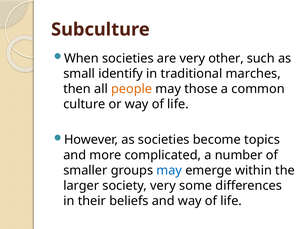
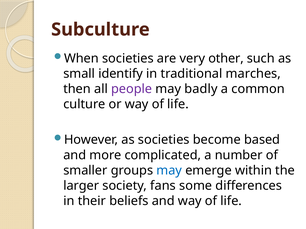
people colour: orange -> purple (132, 89)
those: those -> badly (201, 89)
topics: topics -> based (262, 140)
society very: very -> fans (163, 186)
